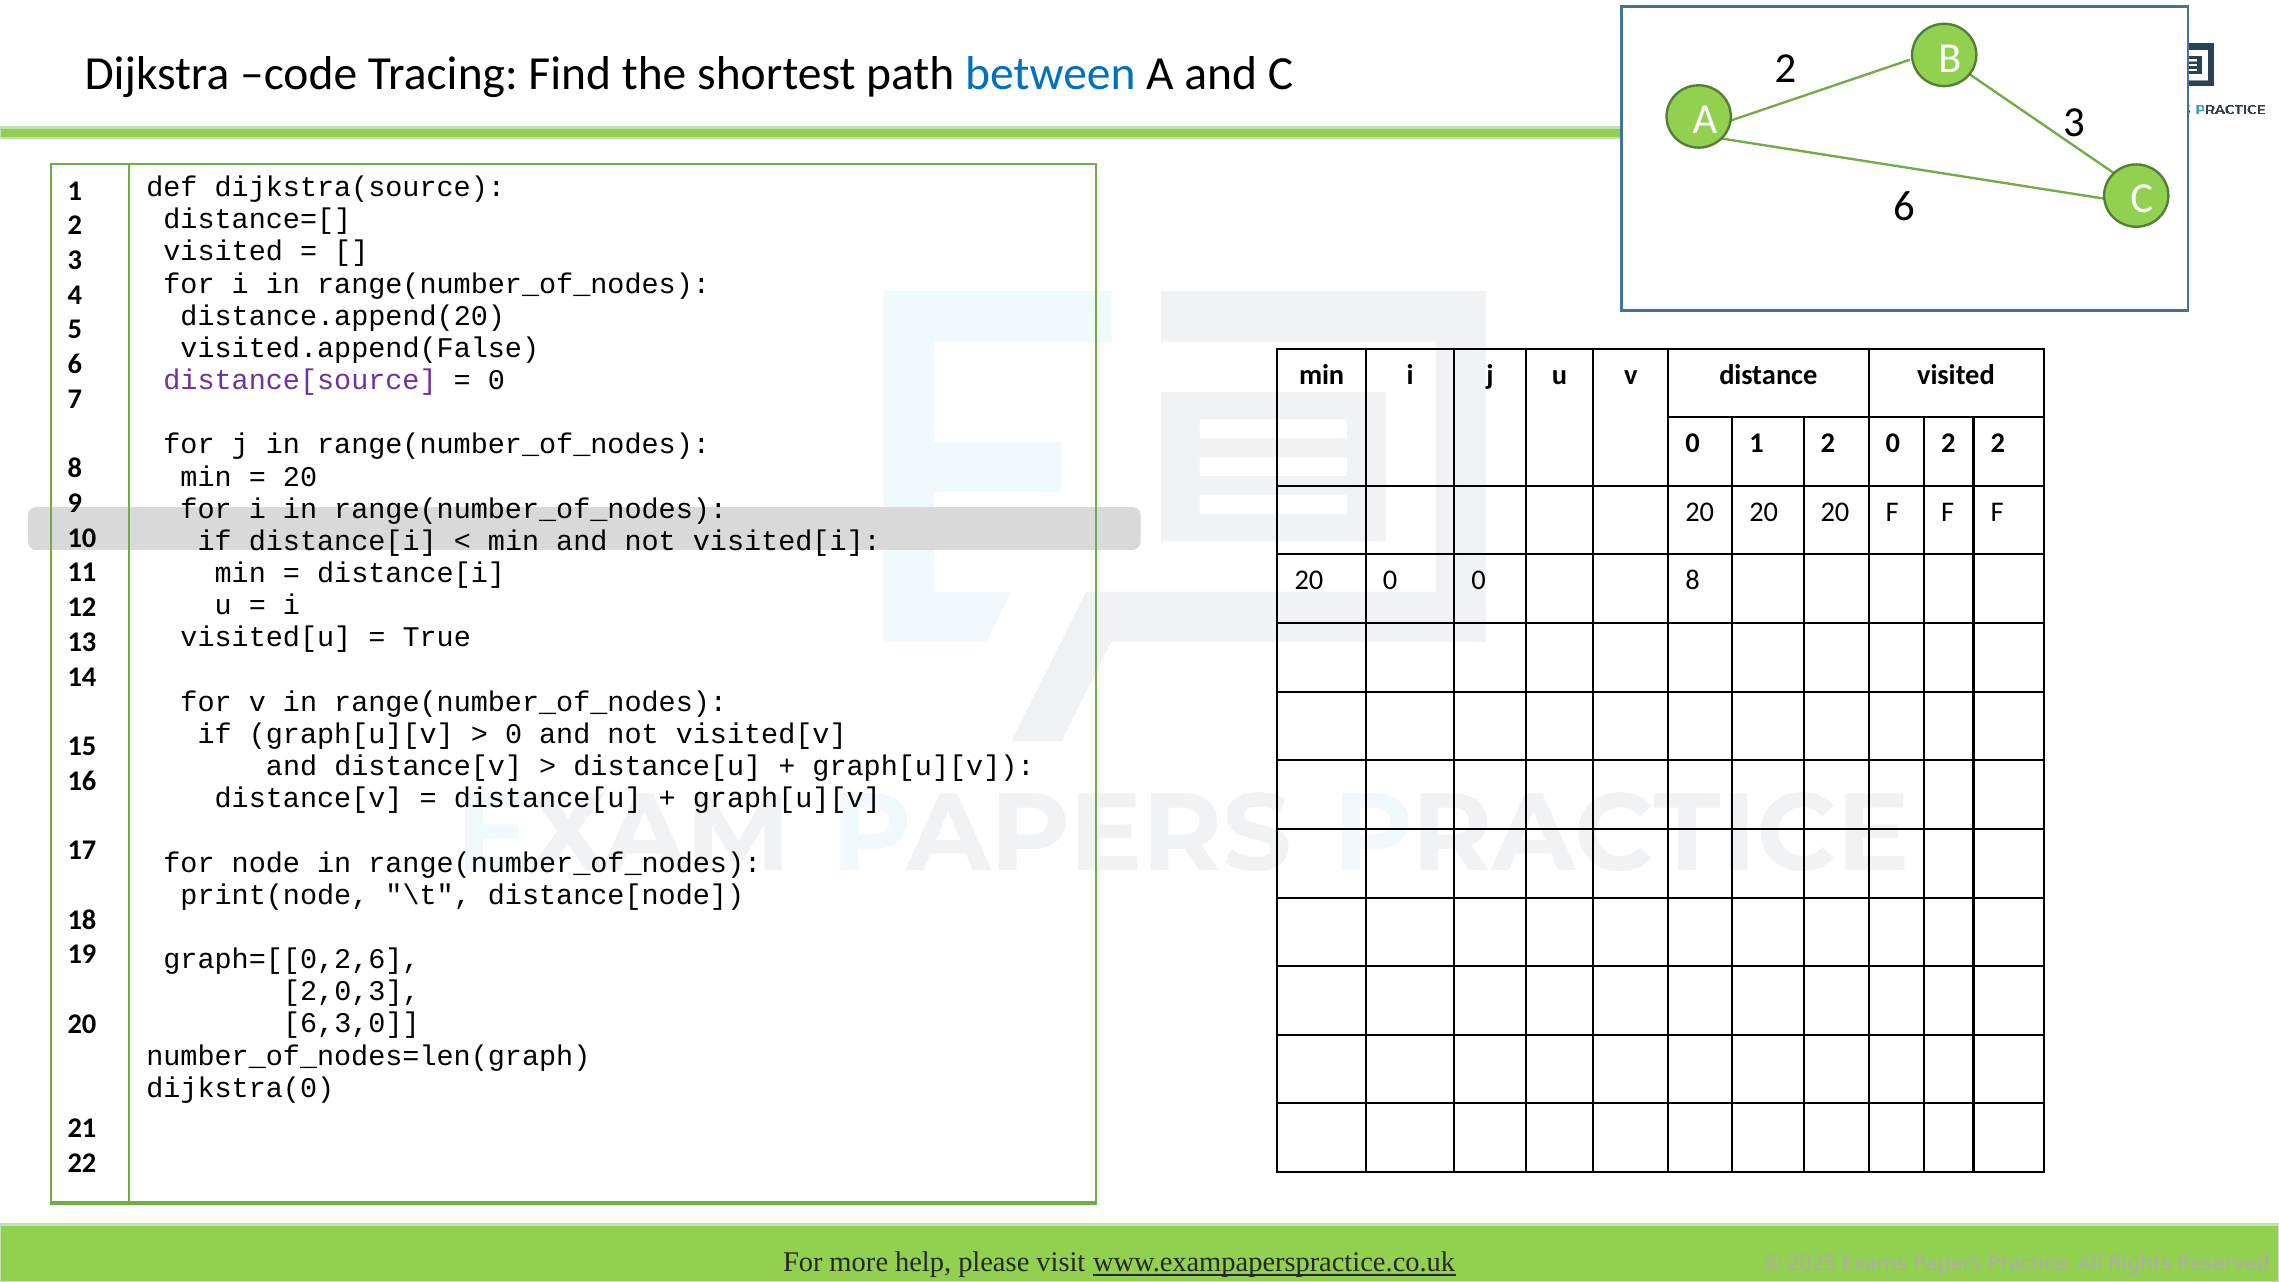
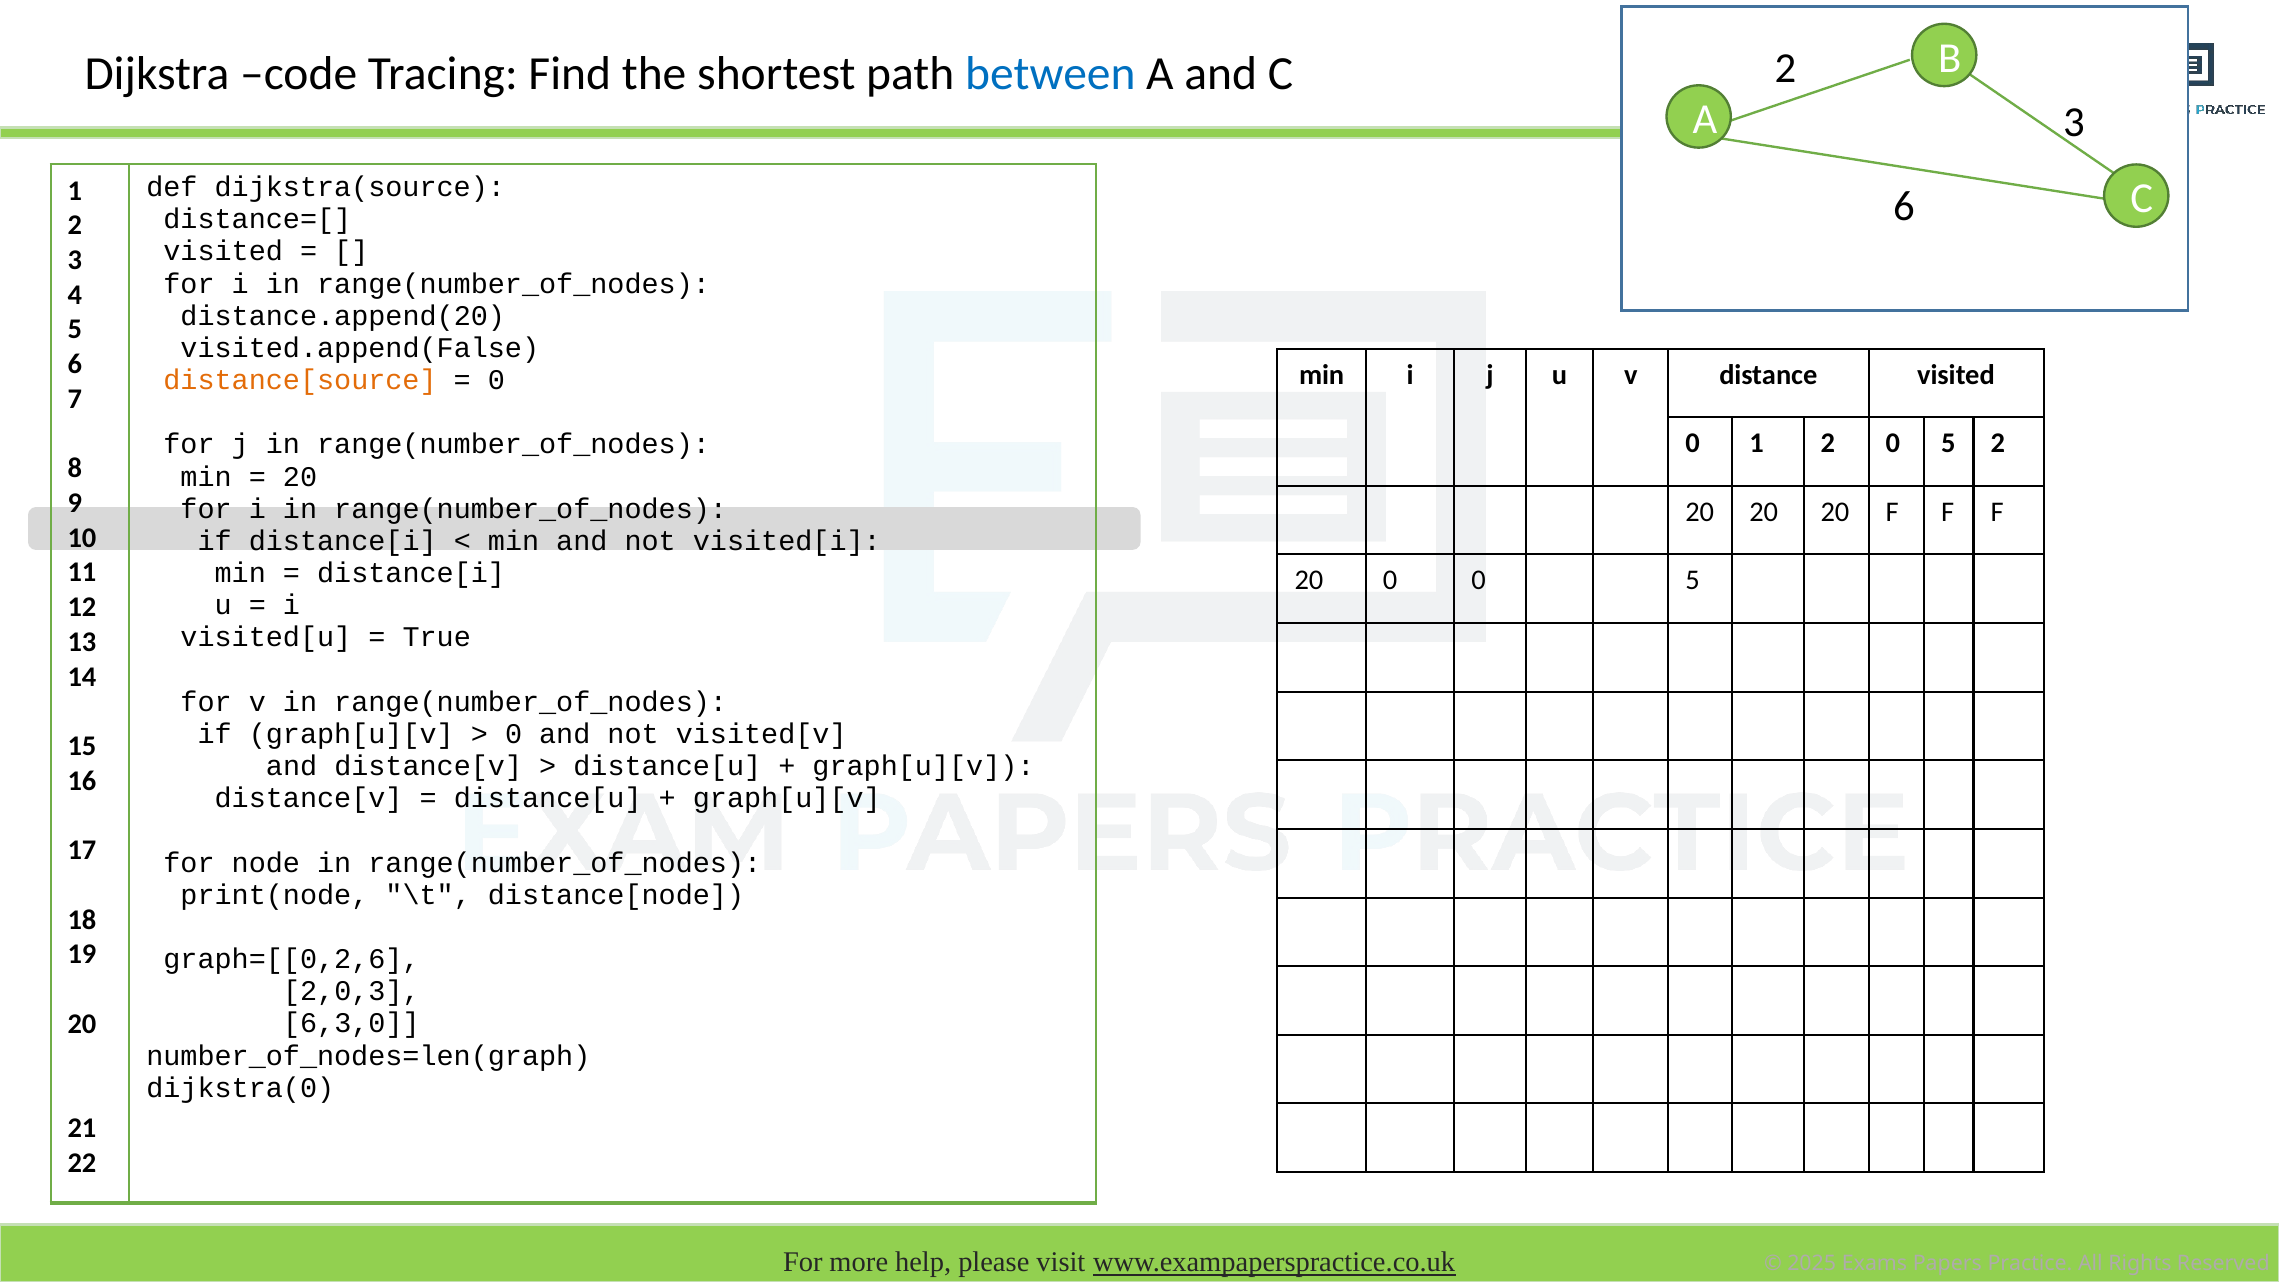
distance[source colour: purple -> orange (300, 380)
2 0 2: 2 -> 5 (1948, 443)
0 0 8: 8 -> 5 (1693, 580)
